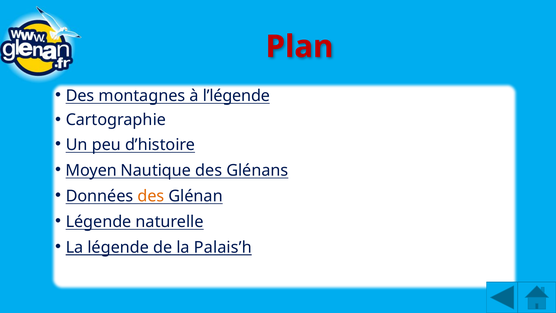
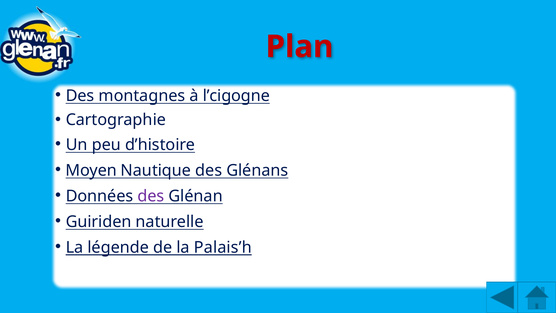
l’légende: l’légende -> l’cigogne (236, 96)
des colour: orange -> purple (151, 196)
Légende: Légende -> Guiriden (99, 222)
